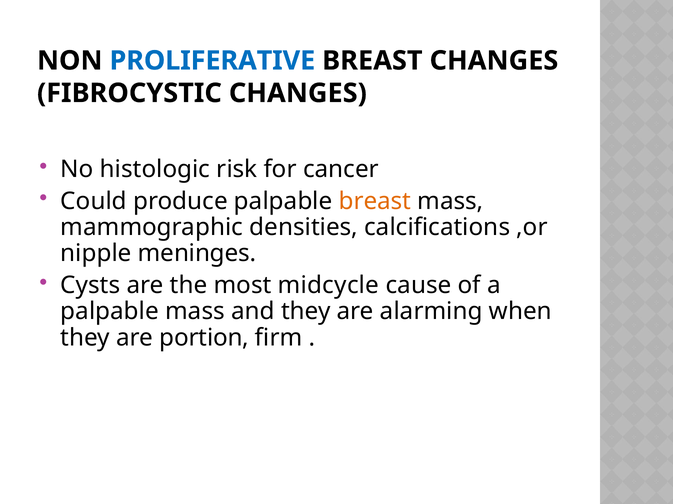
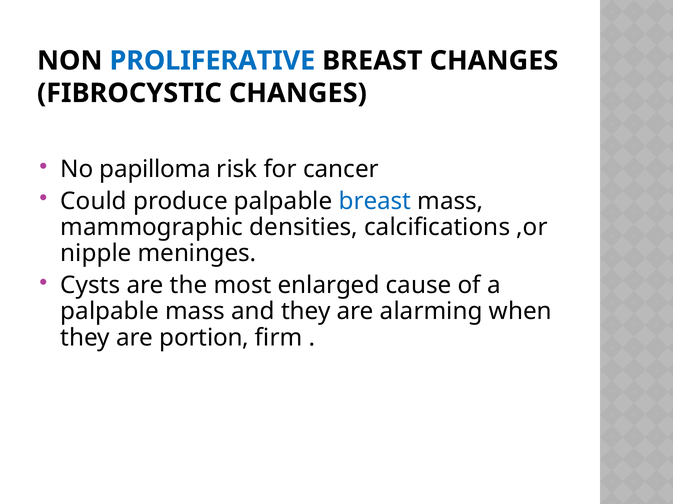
histologic: histologic -> papilloma (155, 170)
breast colour: orange -> blue (375, 201)
midcycle: midcycle -> enlarged (329, 286)
